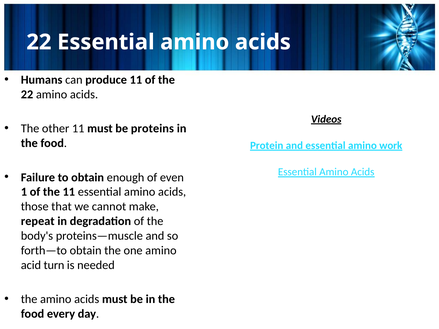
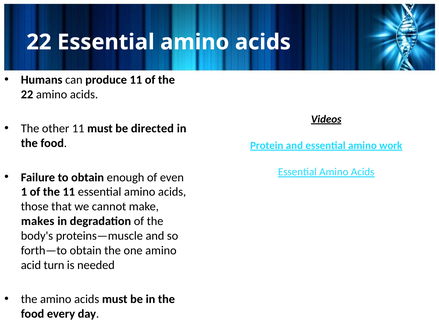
proteins: proteins -> directed (152, 129)
repeat: repeat -> makes (38, 221)
